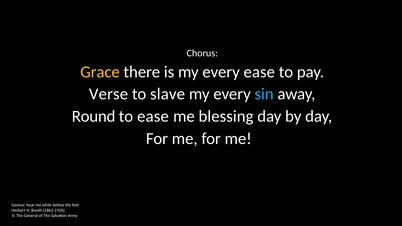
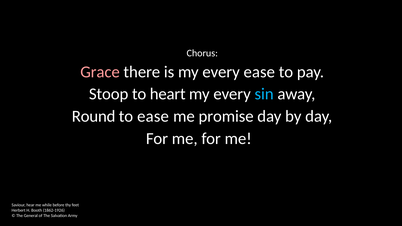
Grace colour: yellow -> pink (100, 72)
Verse: Verse -> Stoop (109, 94)
slave: slave -> heart (168, 94)
blessing: blessing -> promise (226, 116)
